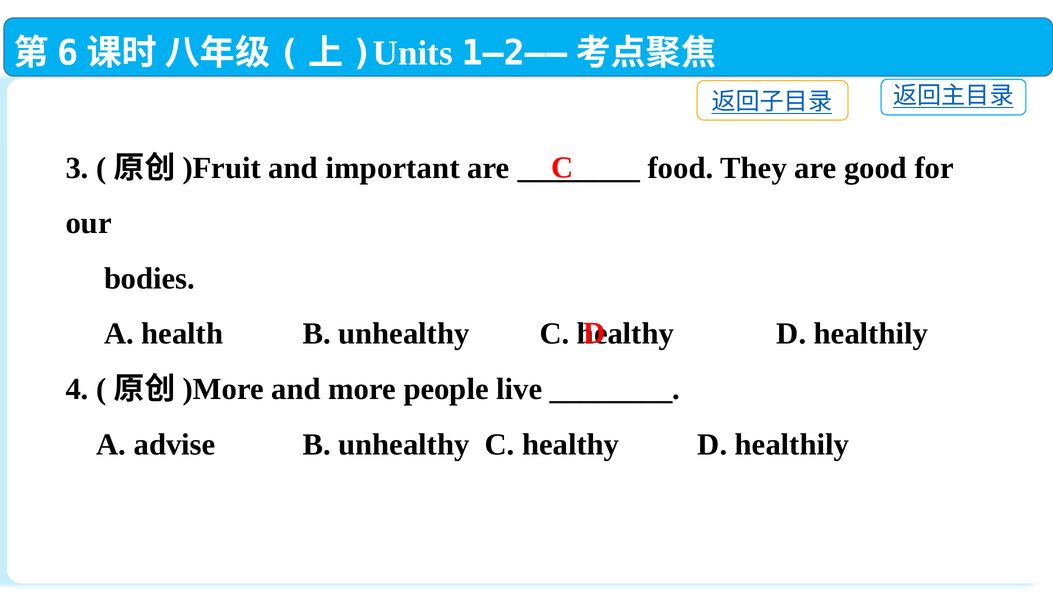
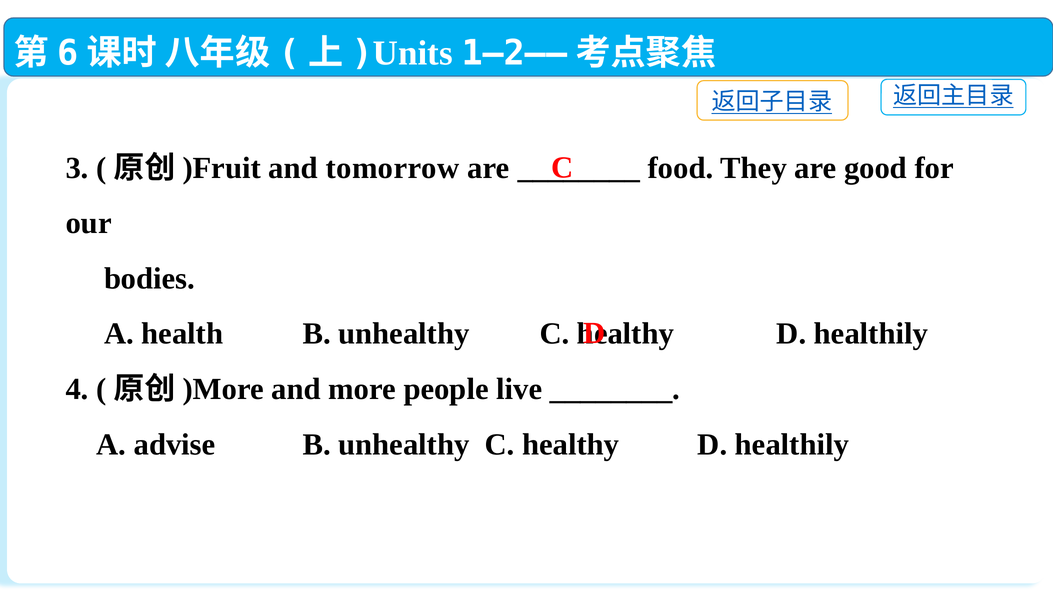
important: important -> tomorrow (393, 168)
